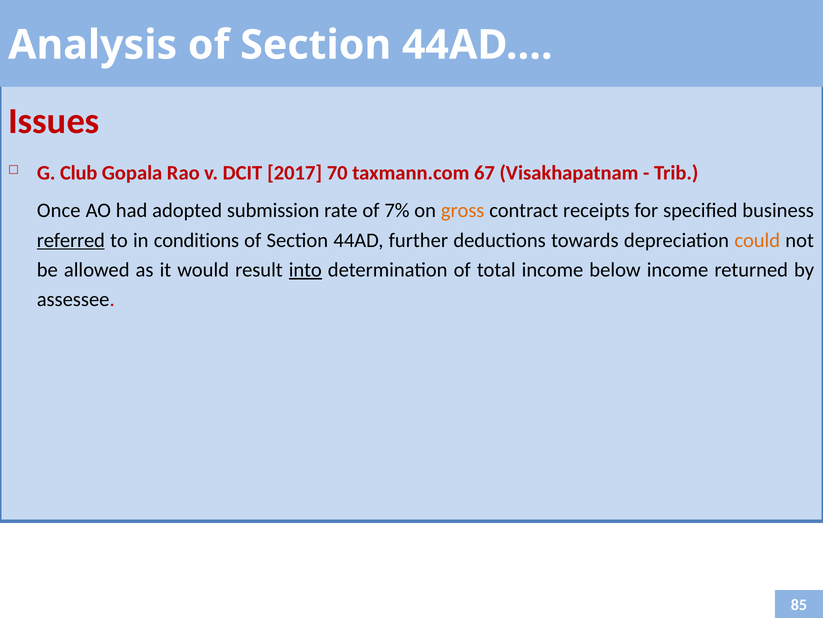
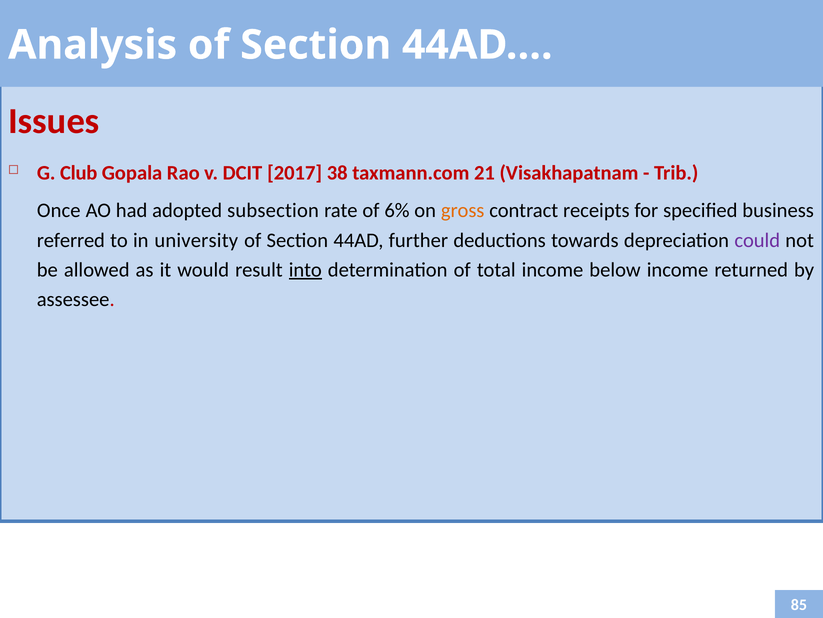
70: 70 -> 38 (337, 173)
67: 67 -> 21 (484, 173)
submission: submission -> subsection (273, 210)
7%: 7% -> 6% (397, 210)
referred underline: present -> none (71, 240)
conditions: conditions -> university (196, 240)
could colour: orange -> purple (757, 240)
